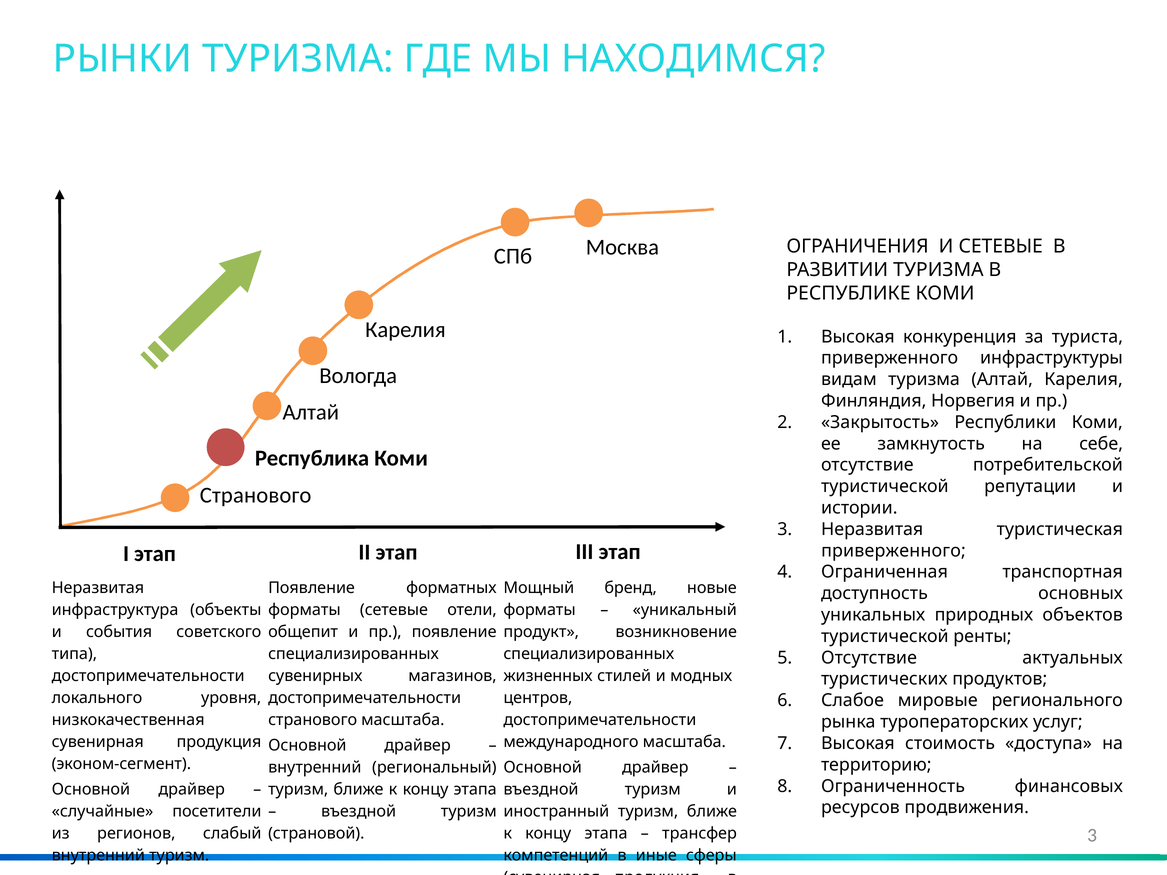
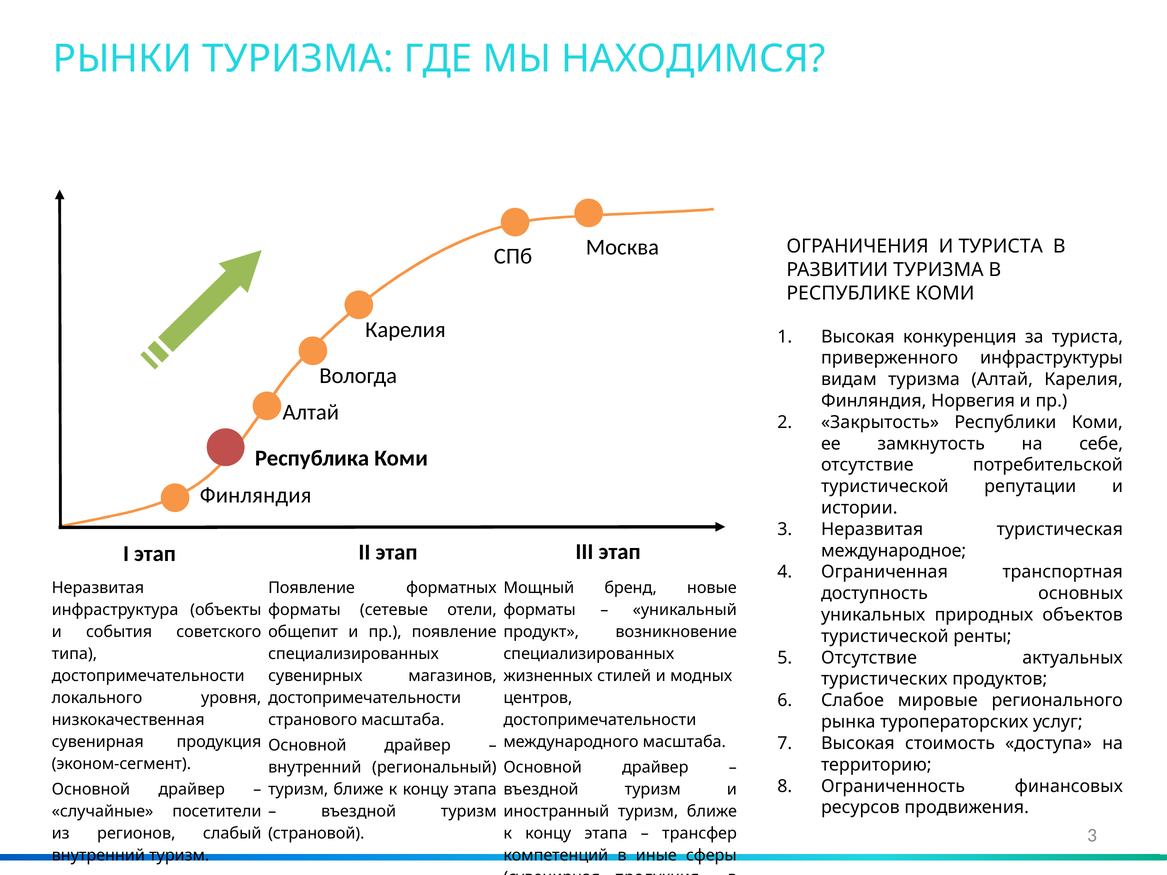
И СЕТЕВЫЕ: СЕТЕВЫЕ -> ТУРИСТА (1001, 247)
Странового: Странового -> Финляндия (256, 495)
приверженного: приверженного -> международное (894, 551)
